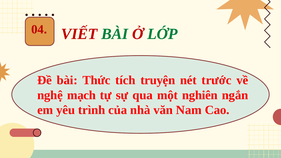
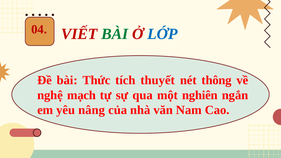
LỚP colour: green -> blue (162, 34)
truyện: truyện -> thuyết (158, 80)
trước: trước -> thông (217, 80)
trình: trình -> nâng (92, 110)
